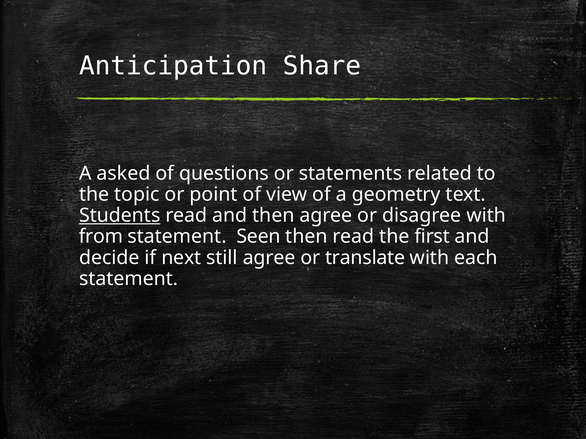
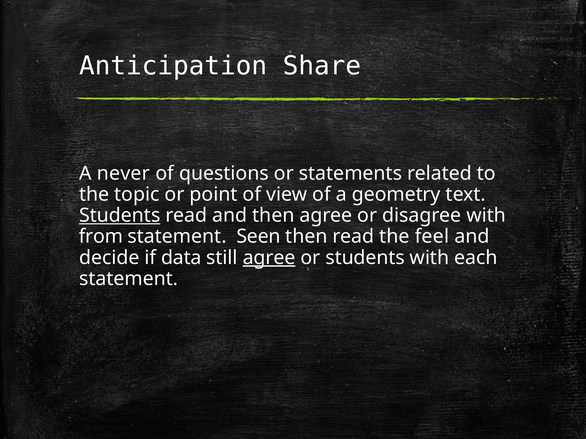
asked: asked -> never (123, 174)
first: first -> feel (432, 237)
next: next -> data (181, 258)
agree underline: none -> present (269, 258)
or translate: translate -> students (365, 258)
